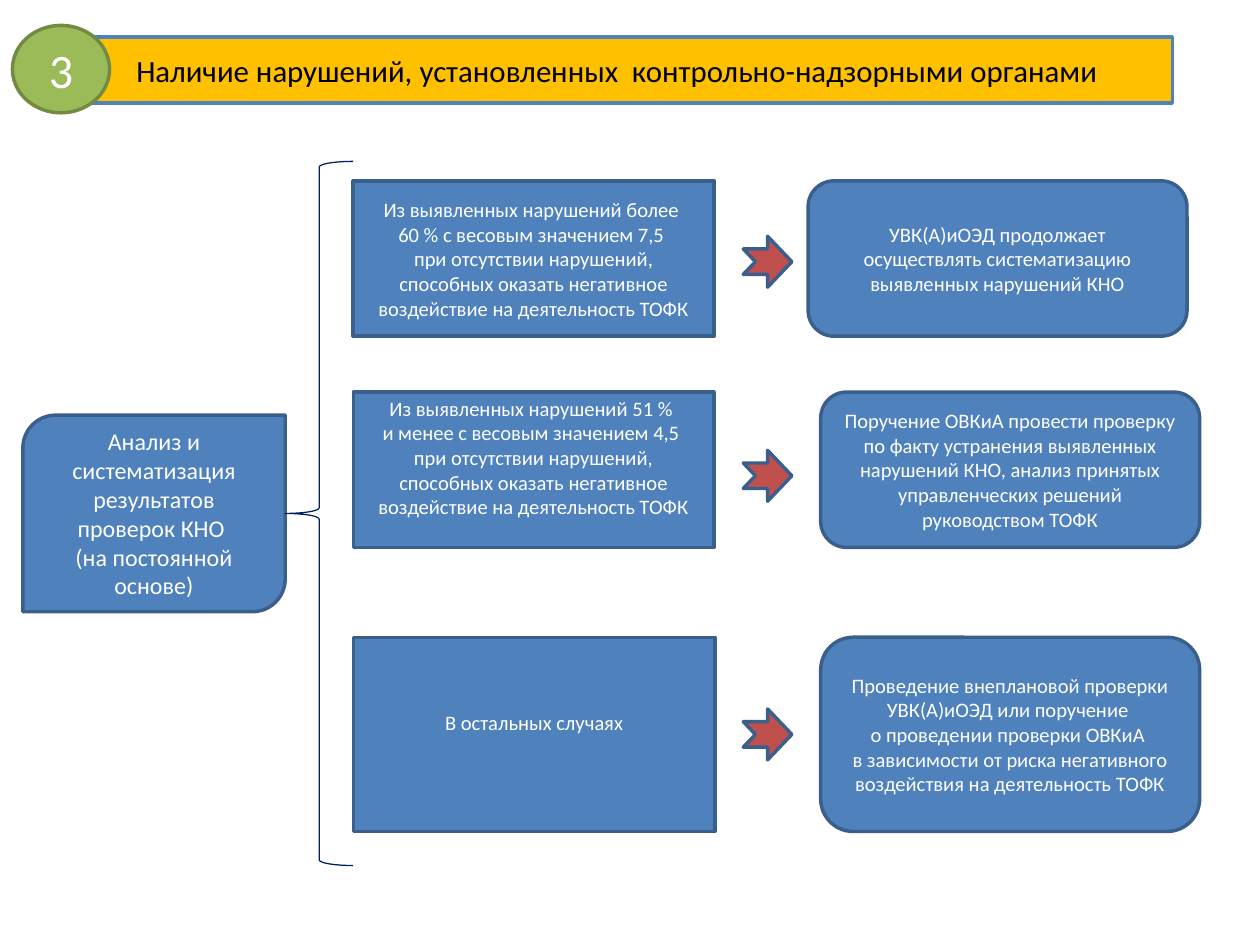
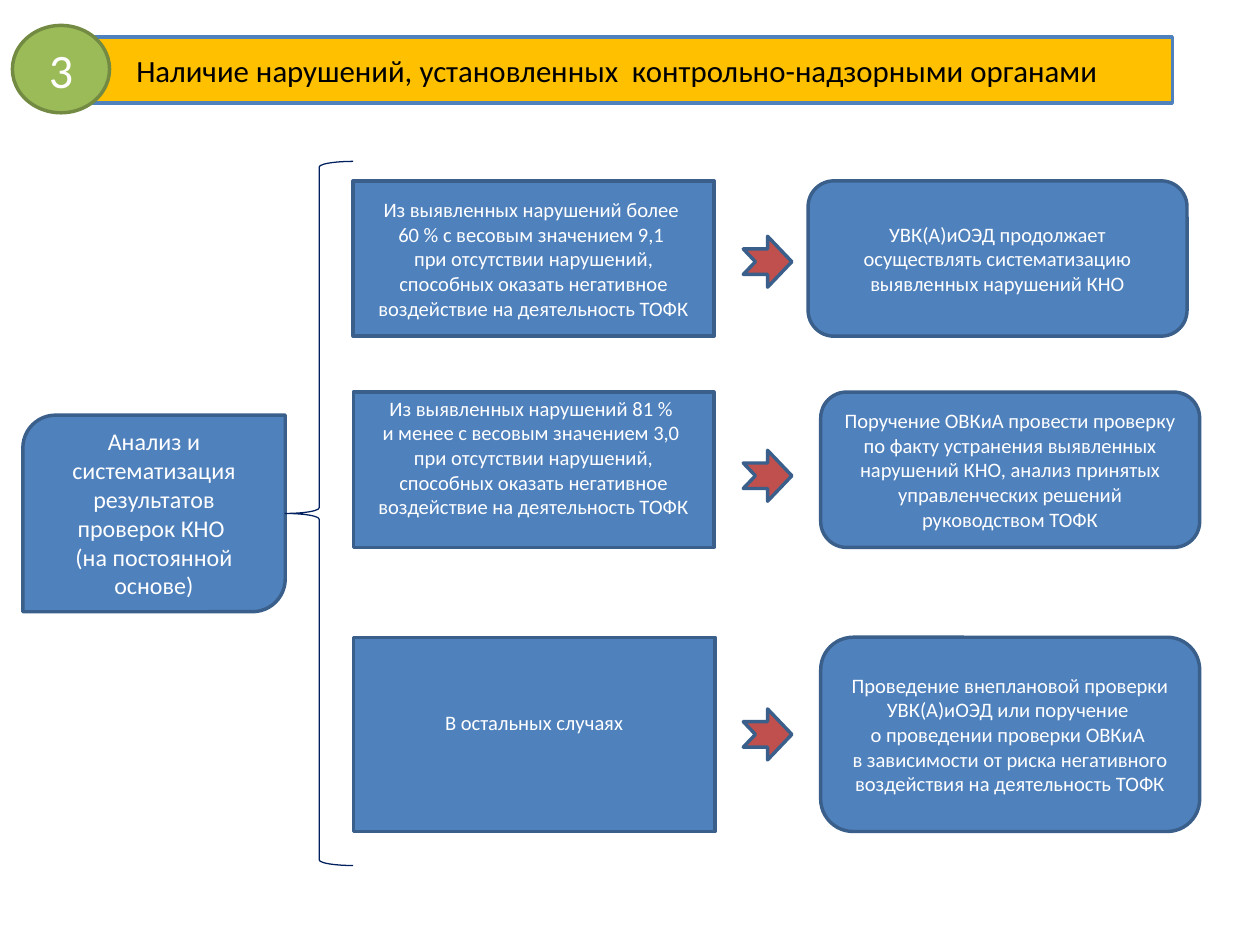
7,5: 7,5 -> 9,1 (651, 235)
51: 51 -> 81 (643, 410)
4,5: 4,5 -> 3,0 (666, 434)
